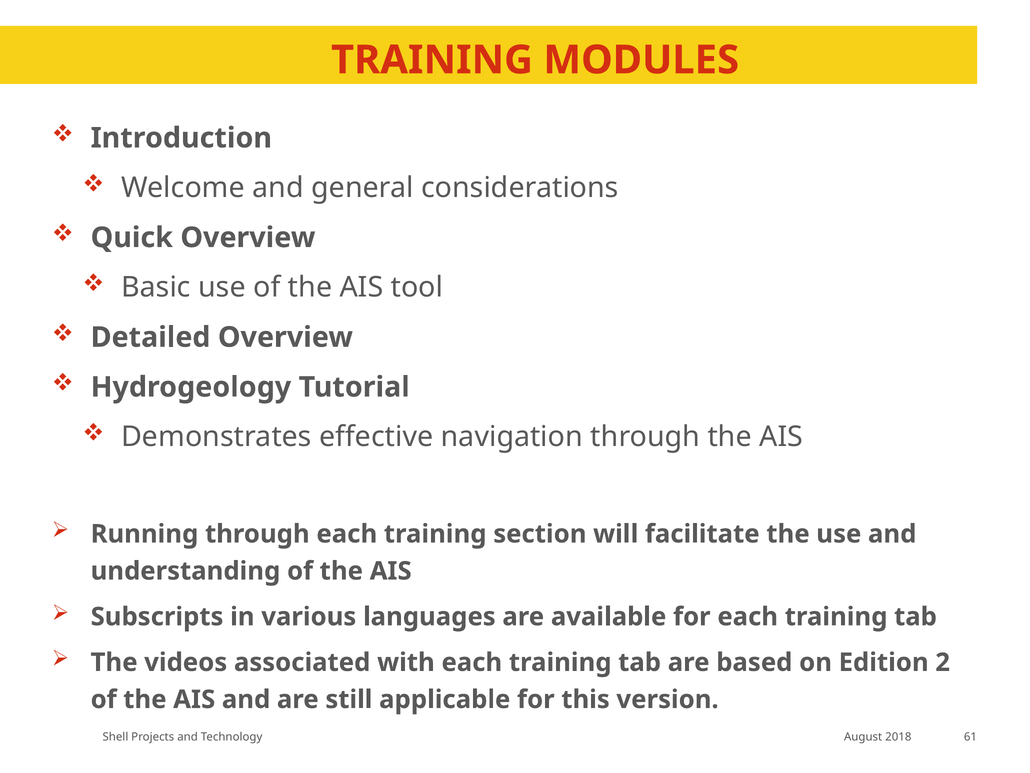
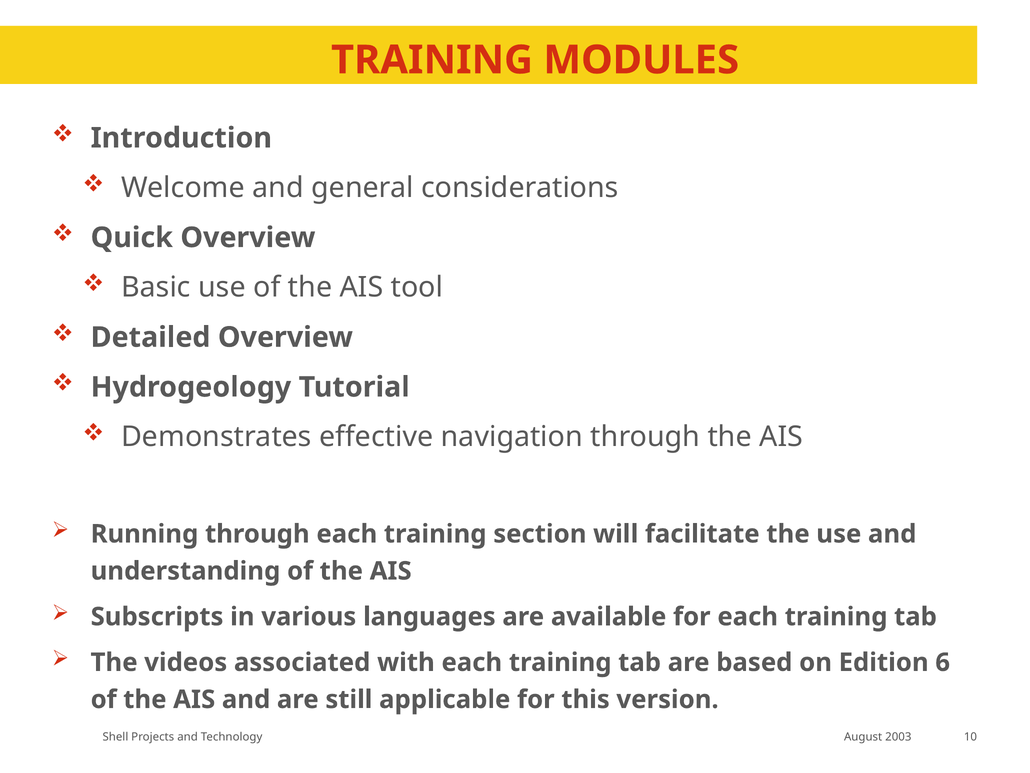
2: 2 -> 6 (943, 662)
2018: 2018 -> 2003 (898, 736)
61: 61 -> 10 (970, 736)
